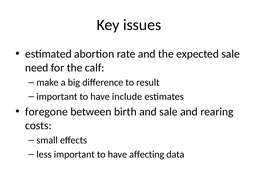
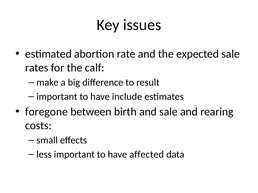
need: need -> rates (37, 68)
affecting: affecting -> affected (147, 155)
